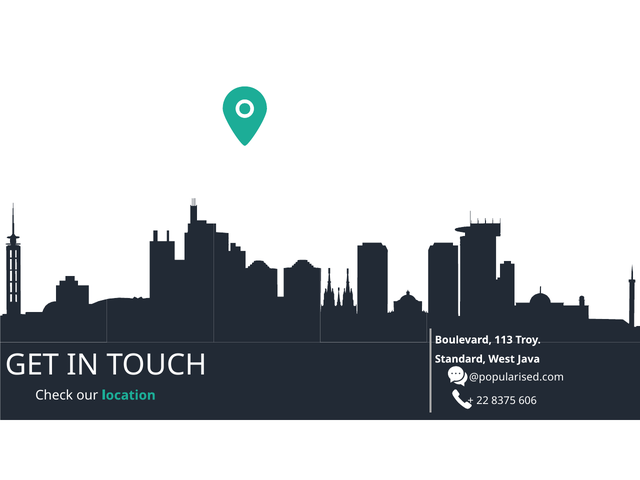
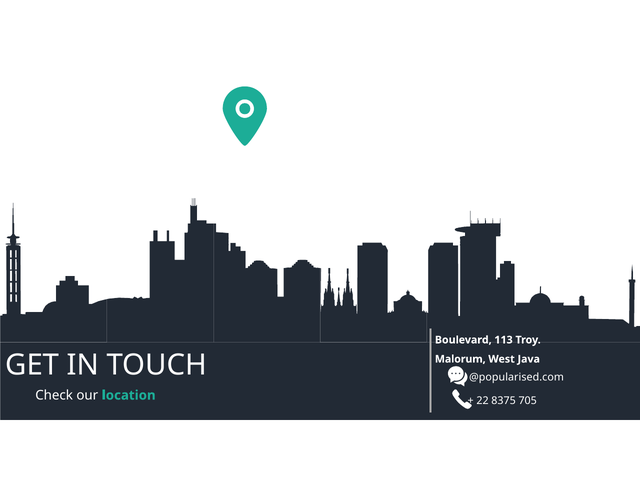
Standard: Standard -> Malorum (460, 359)
606: 606 -> 705 (528, 401)
